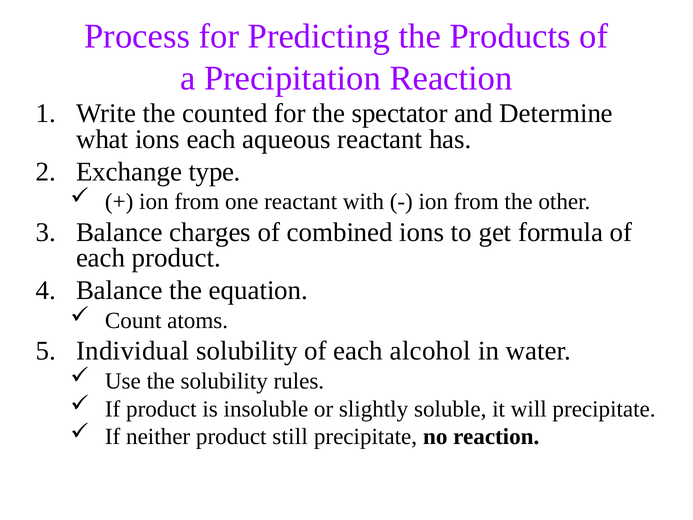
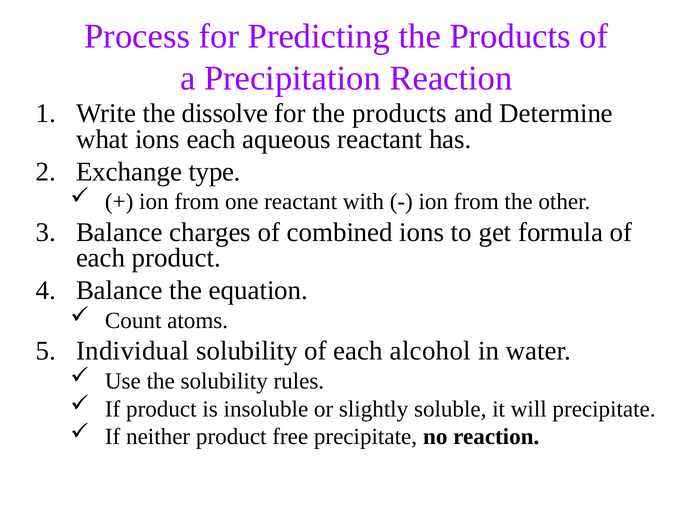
counted: counted -> dissolve (225, 113)
for the spectator: spectator -> products (399, 113)
still: still -> free (290, 437)
